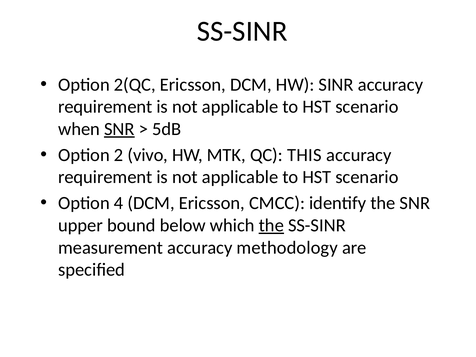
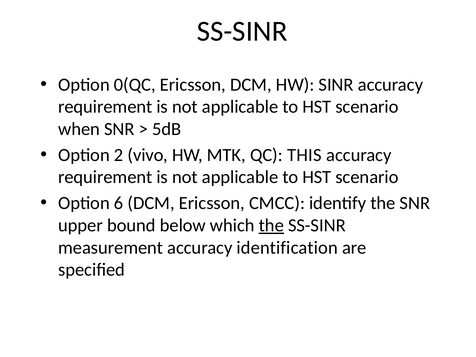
2(QC: 2(QC -> 0(QC (135, 85)
SNR underline: present -> none (119, 129)
4: 4 -> 6 (119, 203)
methodology: methodology -> identification (287, 248)
